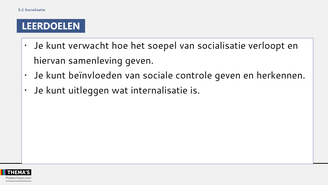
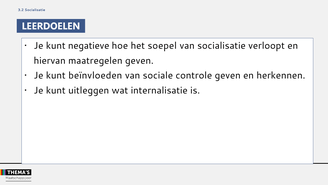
verwacht: verwacht -> negatieve (89, 46)
samenleving: samenleving -> maatregelen (95, 60)
